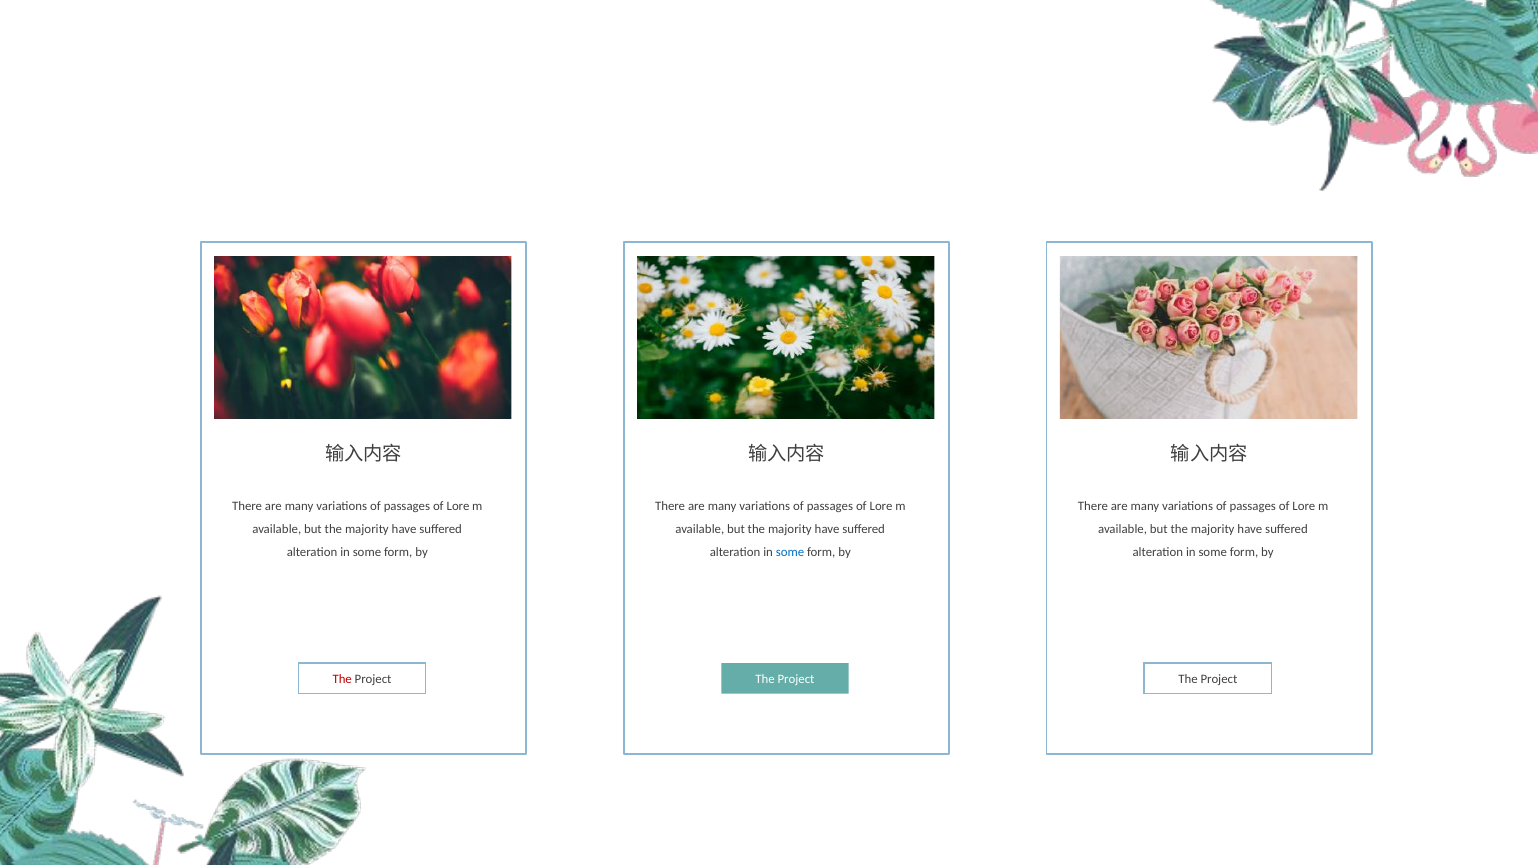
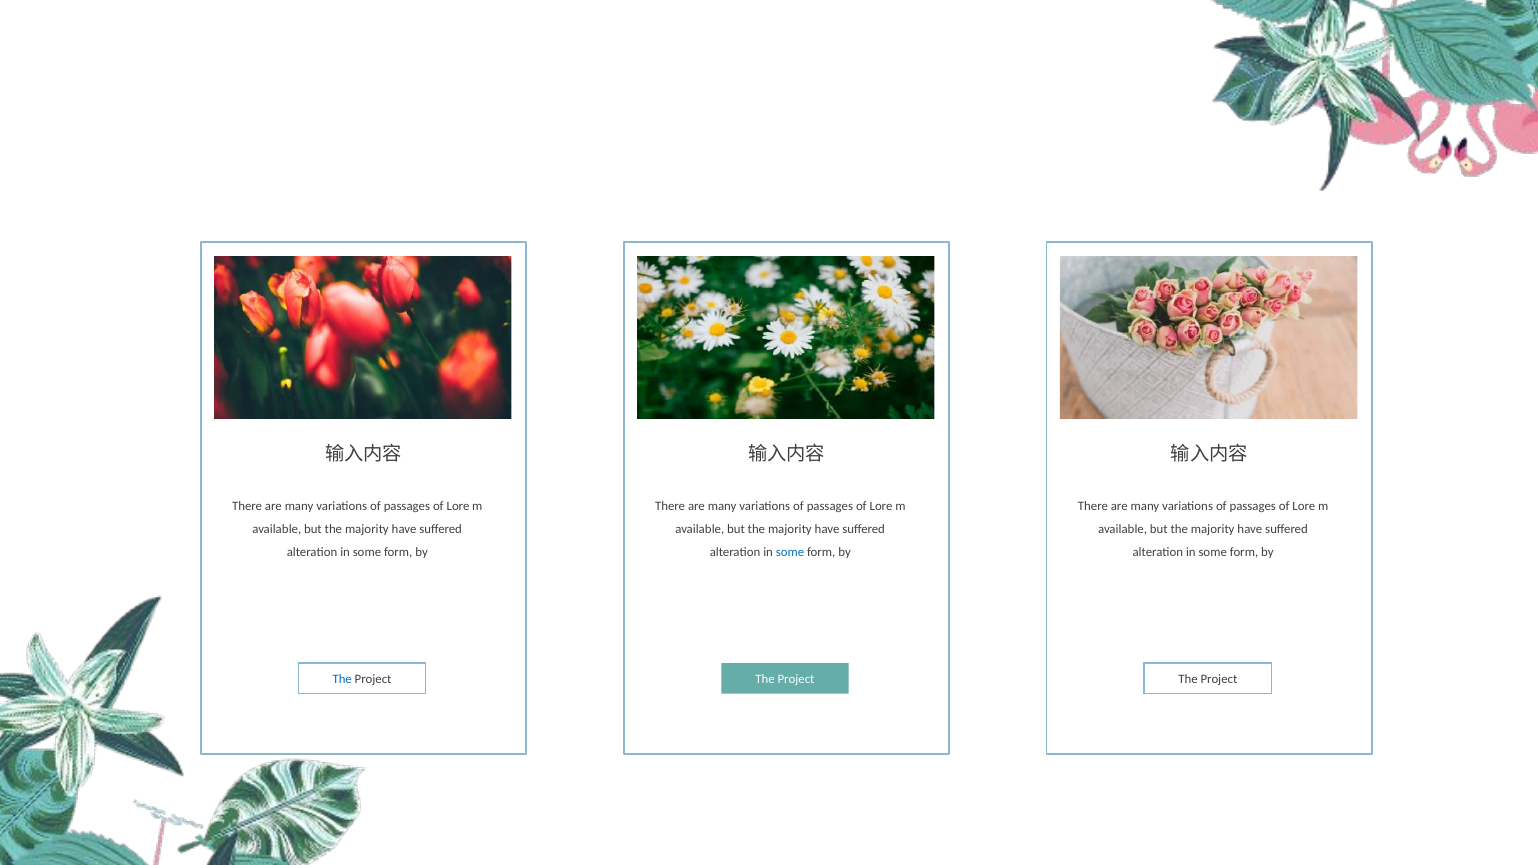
The colour: red -> blue (342, 679)
